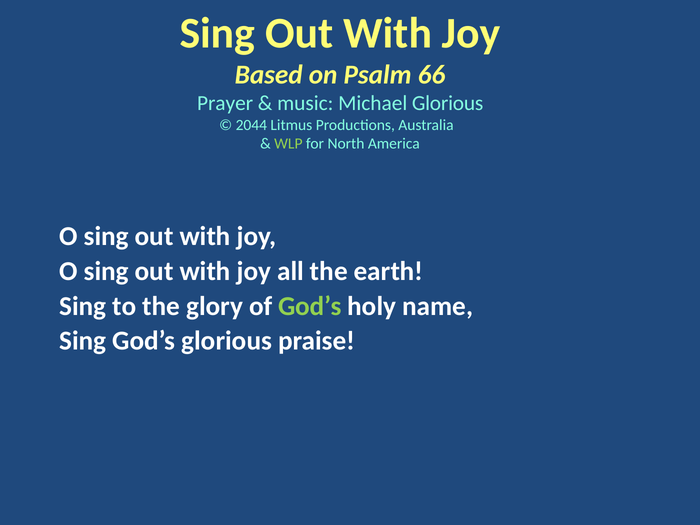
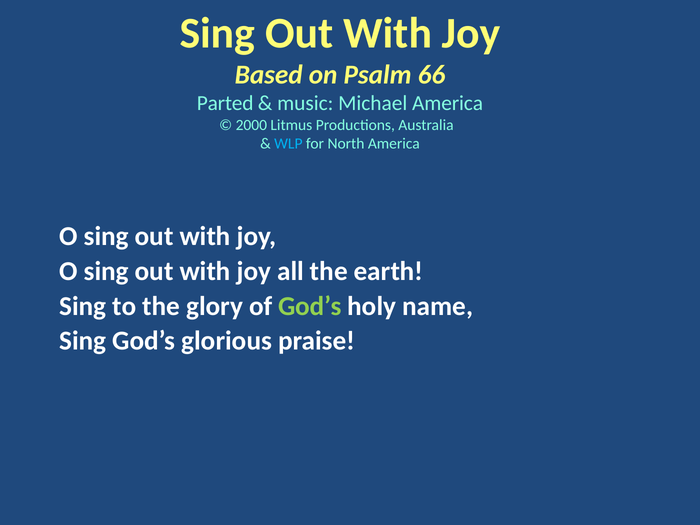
Prayer: Prayer -> Parted (225, 103)
Michael Glorious: Glorious -> America (448, 103)
2044: 2044 -> 2000 (251, 125)
WLP colour: light green -> light blue (288, 144)
